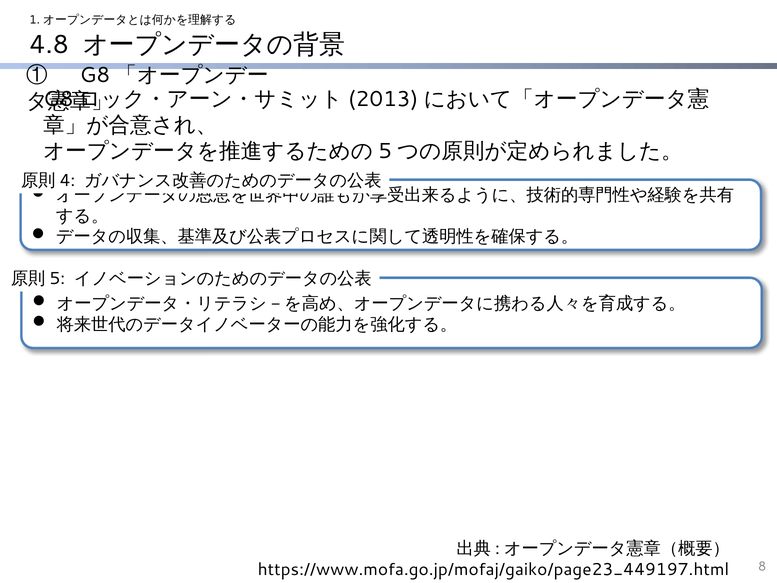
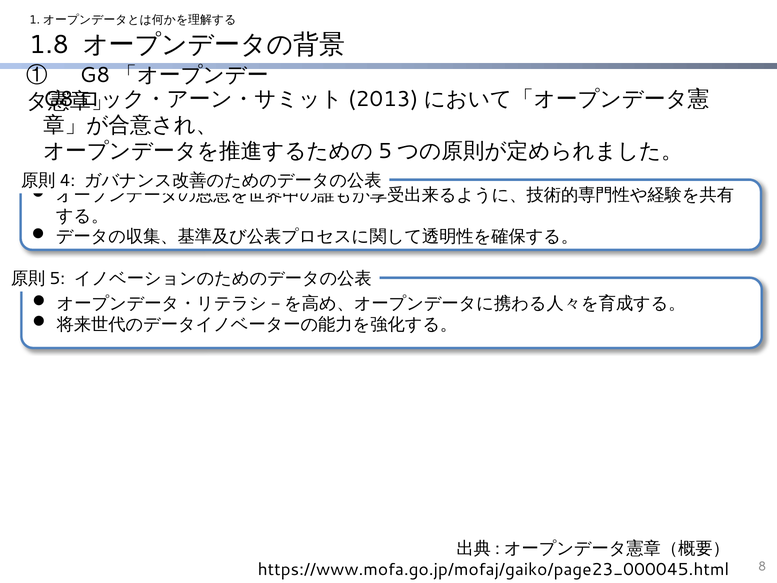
4.8: 4.8 -> 1.8 (49, 45)
https://www.mofa.go.jp/mofaj/gaiko/page23_449197.html: https://www.mofa.go.jp/mofaj/gaiko/page23_449197.html -> https://www.mofa.go.jp/mofaj/gaiko/page23_000045.html (493, 569)
